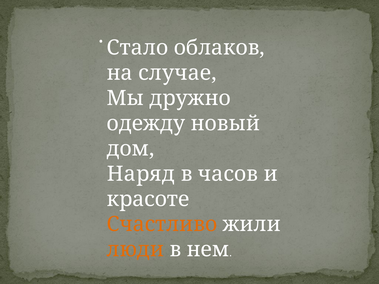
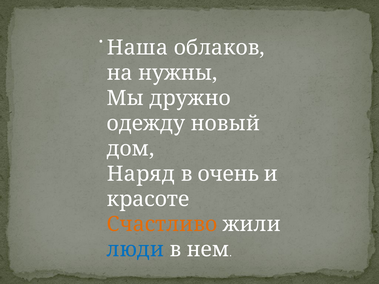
Стало: Стало -> Наша (137, 48)
случае: случае -> нужны (178, 73)
часов: часов -> очень (228, 174)
люди colour: orange -> blue (135, 250)
